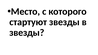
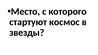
стартуют звезды: звезды -> космос (64, 22)
